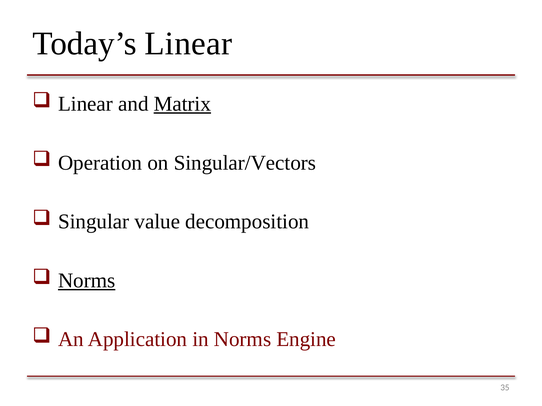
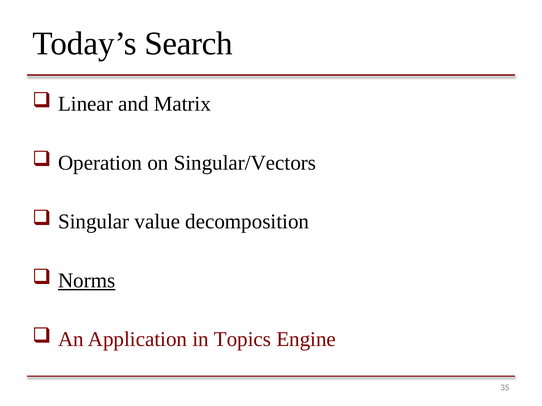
Today’s Linear: Linear -> Search (189, 44)
Matrix underline: present -> none (182, 104)
in Norms: Norms -> Topics (243, 340)
